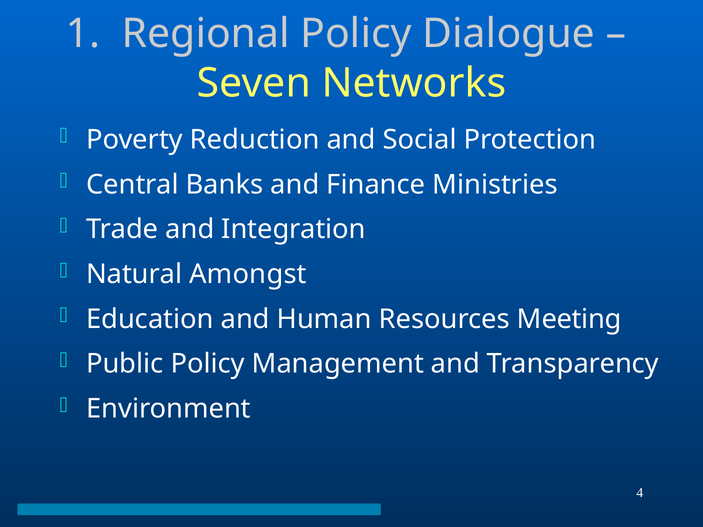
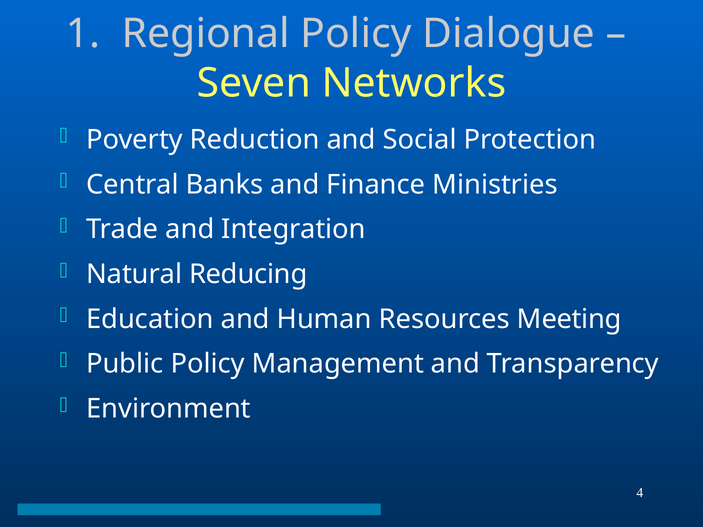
Amongst: Amongst -> Reducing (248, 274)
